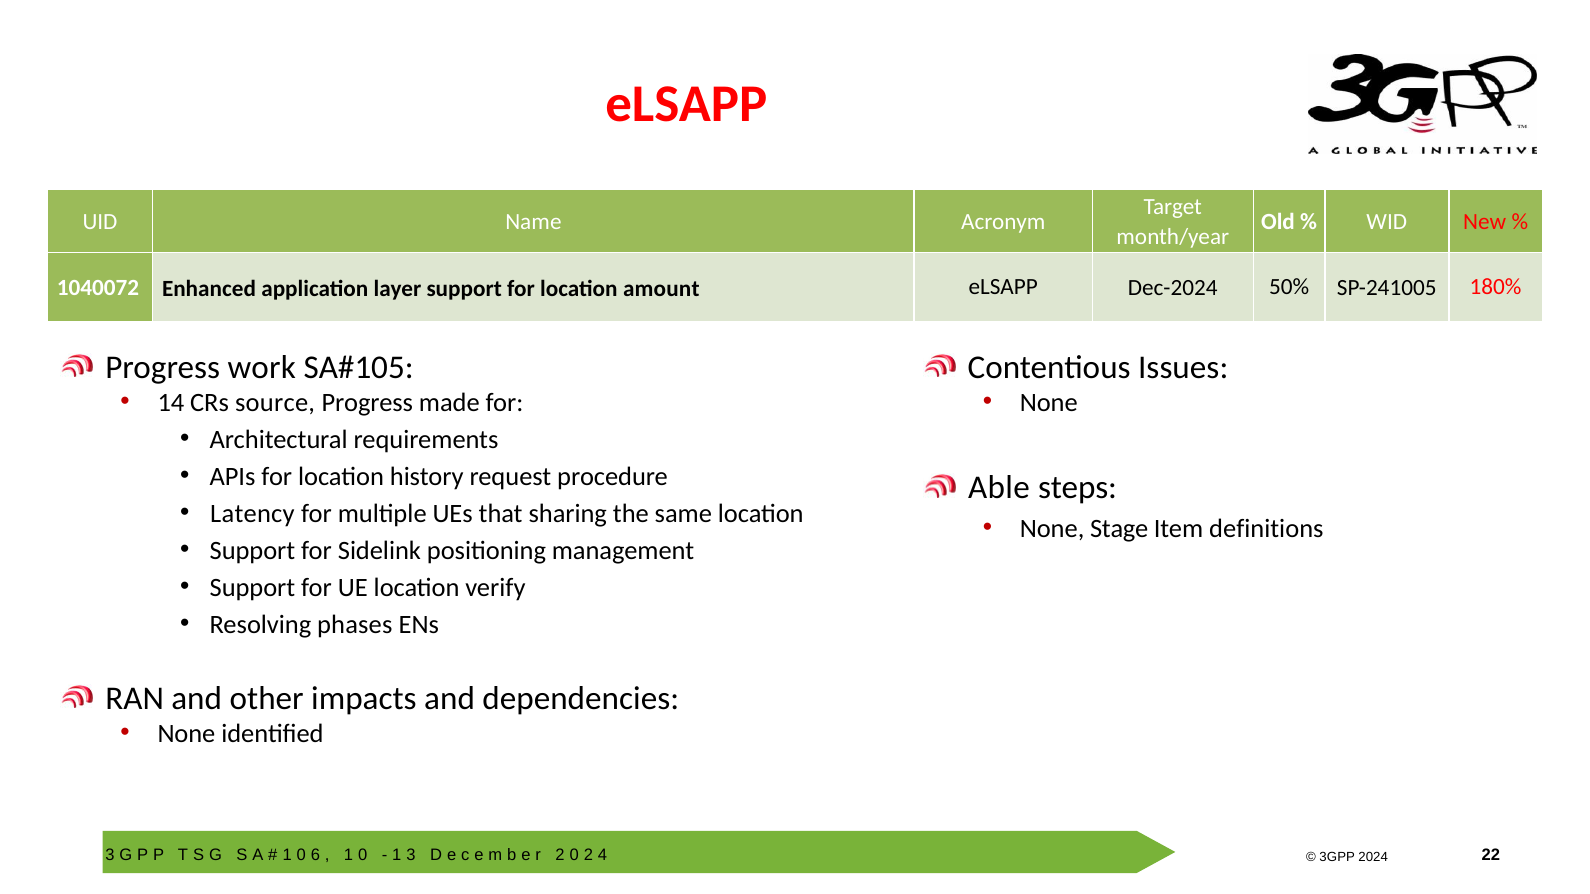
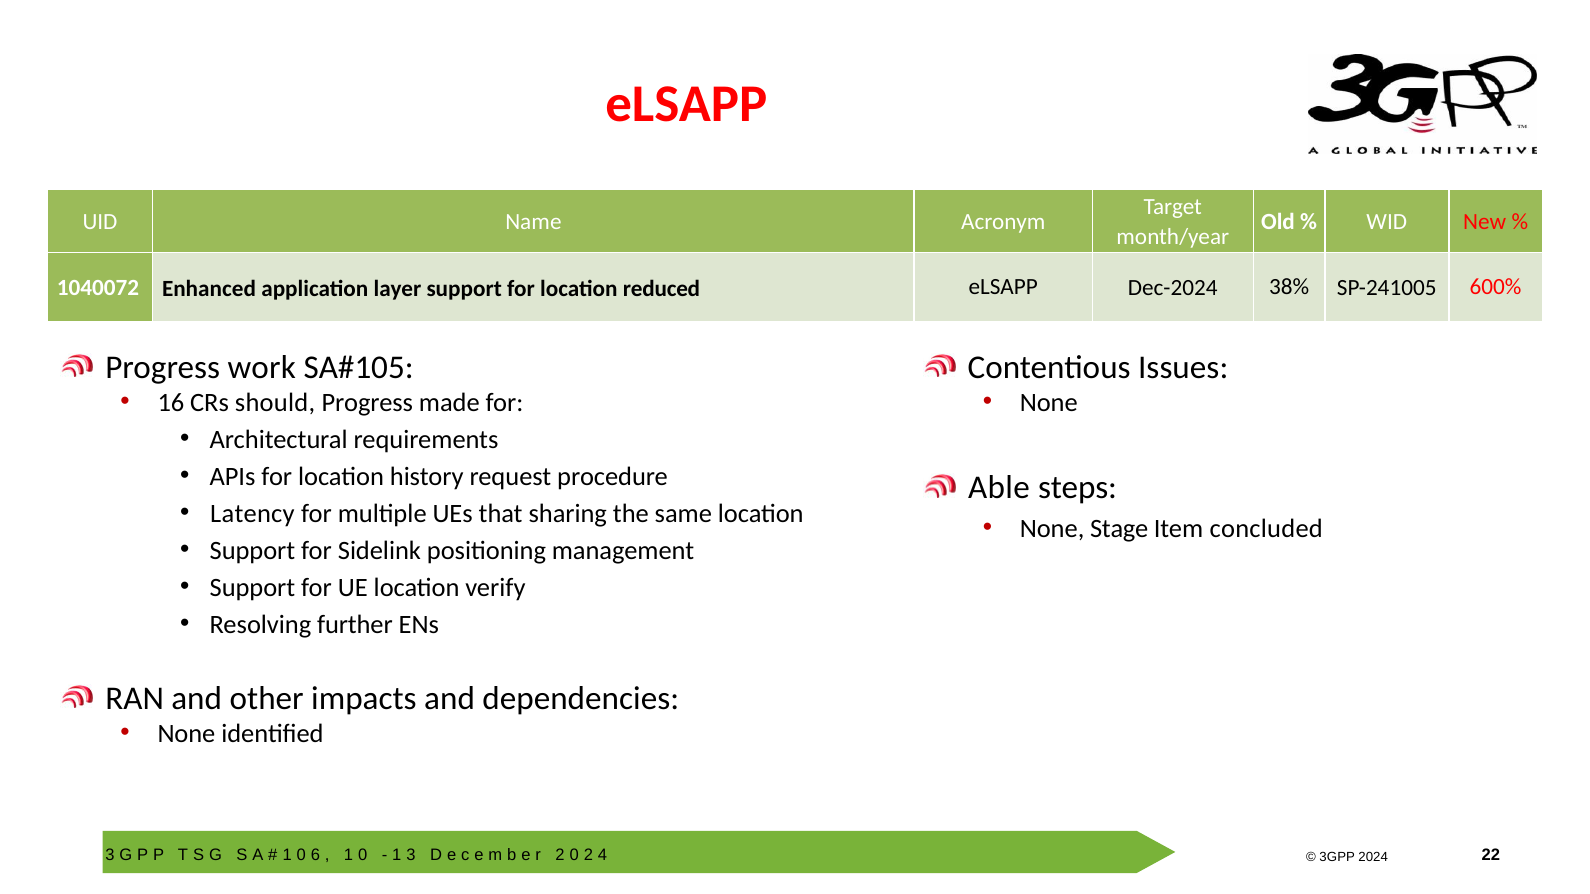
amount: amount -> reduced (662, 289)
50%: 50% -> 38% (1289, 287)
180%: 180% -> 600% (1496, 287)
14: 14 -> 16 (171, 403)
source: source -> should (275, 403)
definitions: definitions -> concluded (1266, 529)
phases: phases -> further (355, 625)
